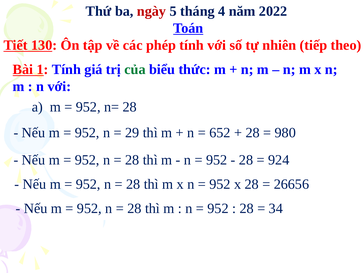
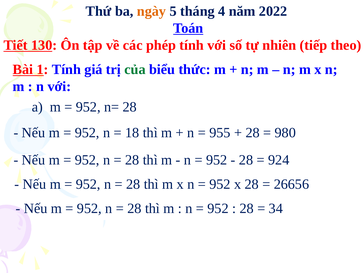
ngày colour: red -> orange (152, 11)
29: 29 -> 18 (132, 133)
652: 652 -> 955 (220, 133)
